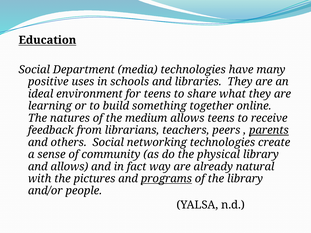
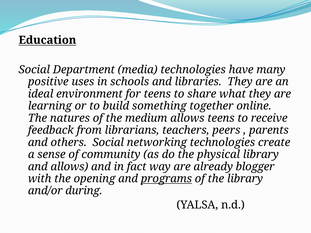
parents underline: present -> none (269, 130)
natural: natural -> blogger (255, 167)
pictures: pictures -> opening (94, 179)
people: people -> during (84, 191)
